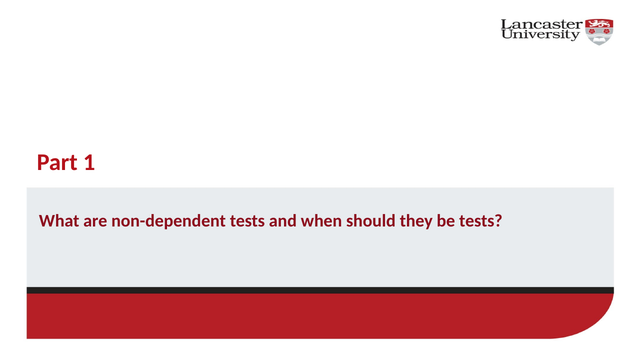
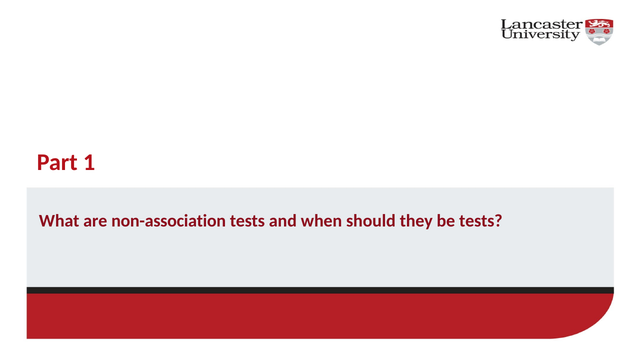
non-dependent: non-dependent -> non-association (169, 221)
